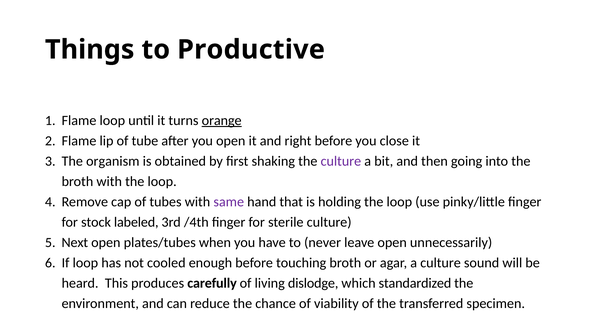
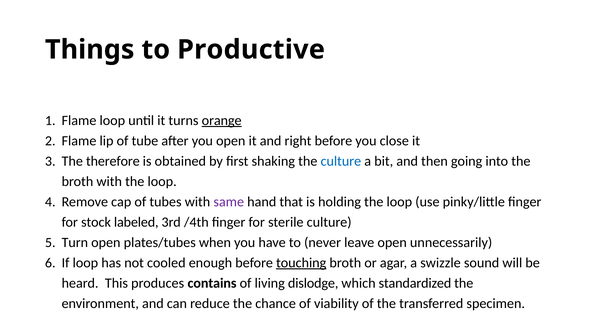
organism: organism -> therefore (113, 161)
culture colour: purple -> blue (341, 161)
Next: Next -> Turn (75, 242)
touching underline: none -> present (301, 263)
a culture: culture -> swizzle (440, 263)
carefully: carefully -> contains (212, 283)
